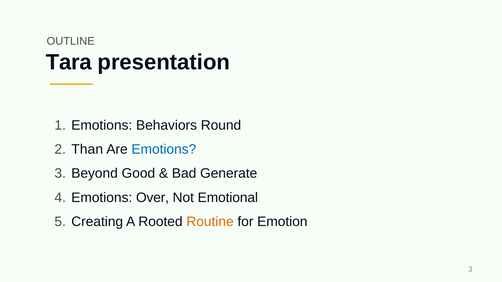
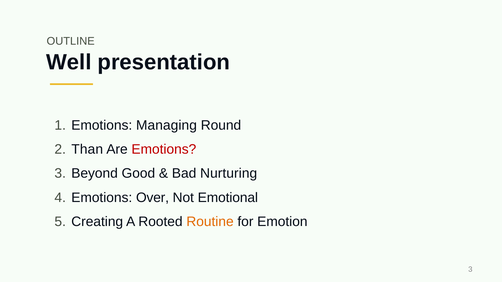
Tara: Tara -> Well (69, 62)
Behaviors: Behaviors -> Managing (166, 125)
Emotions colour: blue -> red (164, 150)
Generate: Generate -> Nurturing (229, 174)
